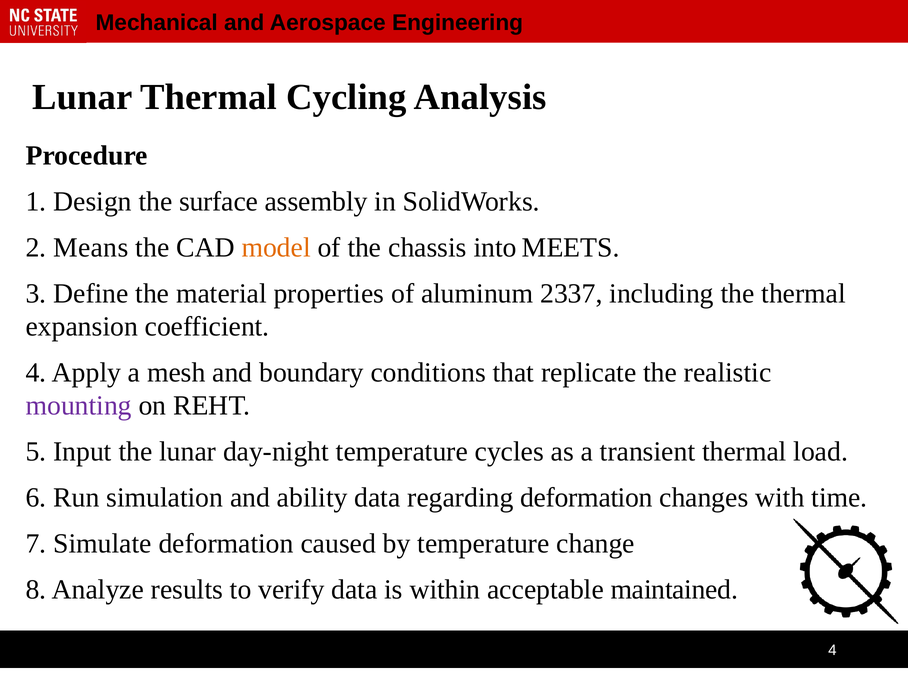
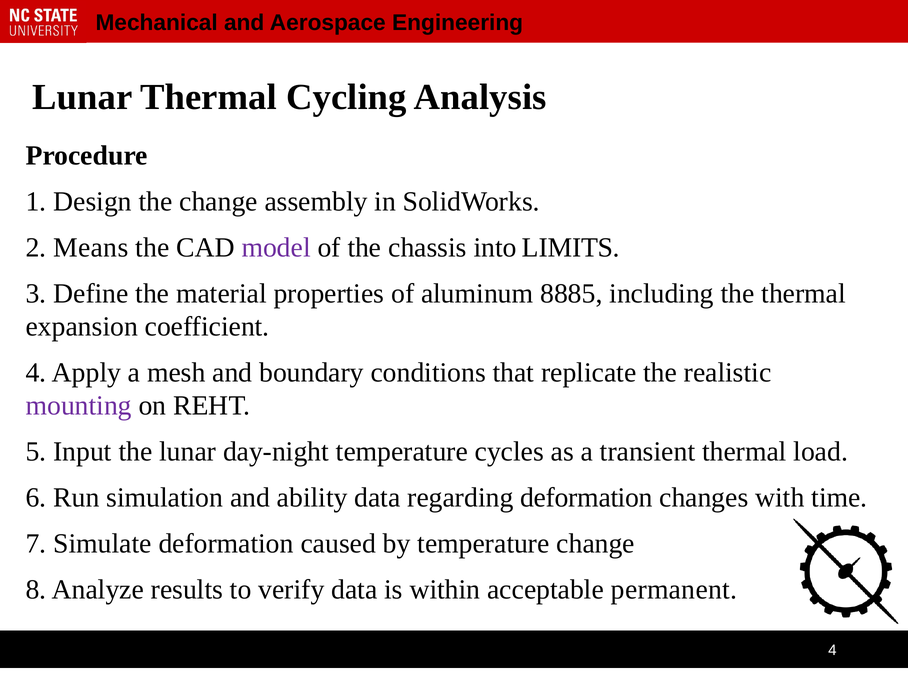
the surface: surface -> change (218, 202)
model colour: orange -> purple (276, 247)
MEETS: MEETS -> LIMITS (571, 247)
2337: 2337 -> 8885 (571, 293)
maintained: maintained -> permanent (674, 589)
